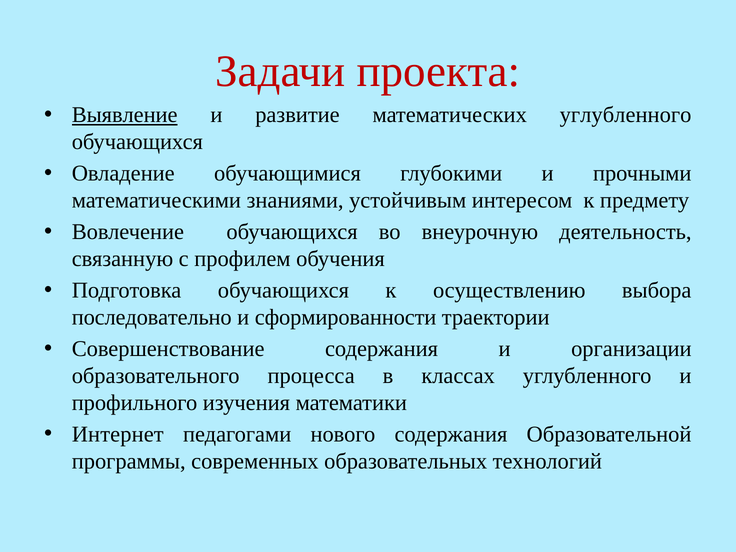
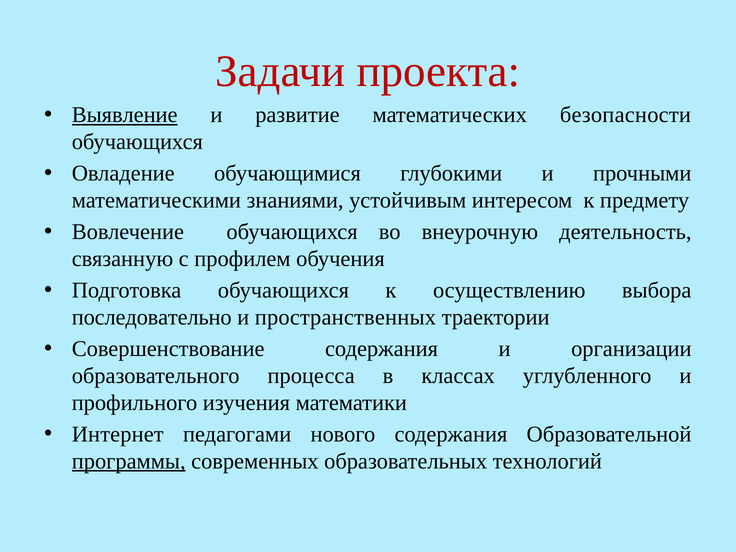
математических углубленного: углубленного -> безопасности (625, 115)
сформированности: сформированности -> пространственных (345, 317)
программы underline: none -> present (129, 461)
